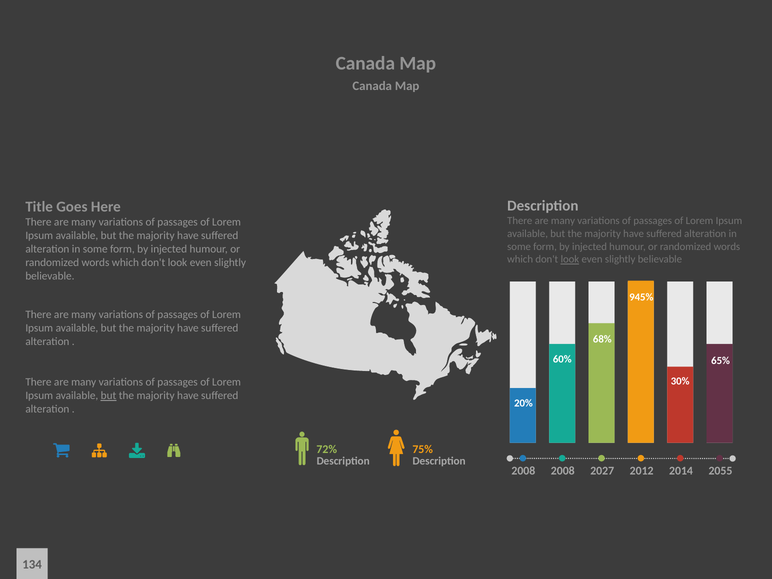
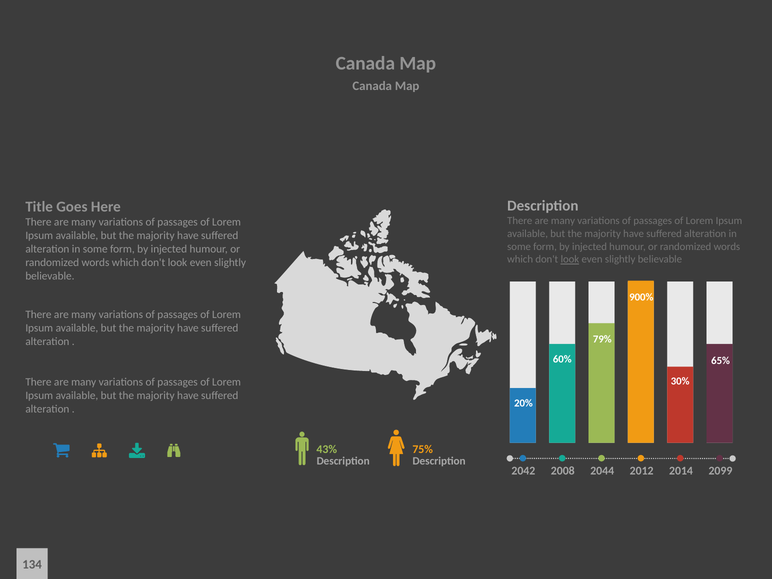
945%: 945% -> 900% (641, 297)
68%: 68% -> 79% (602, 339)
but underline: present -> none (109, 396)
72%: 72% -> 43% (327, 449)
2008: 2008 -> 2042 (523, 471)
2027: 2027 -> 2044 (602, 471)
2055: 2055 -> 2099 (720, 471)
